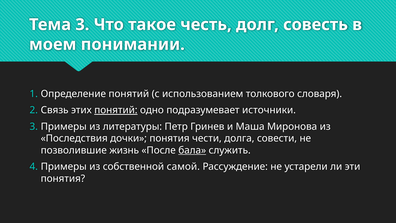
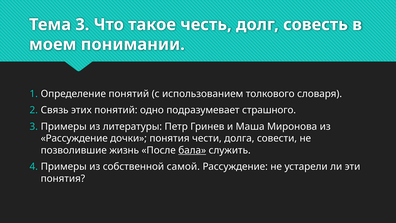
понятий underline: present -> none (116, 110)
источники: источники -> страшного (269, 110)
Последствия: Последствия -> Рассуждение (74, 138)
